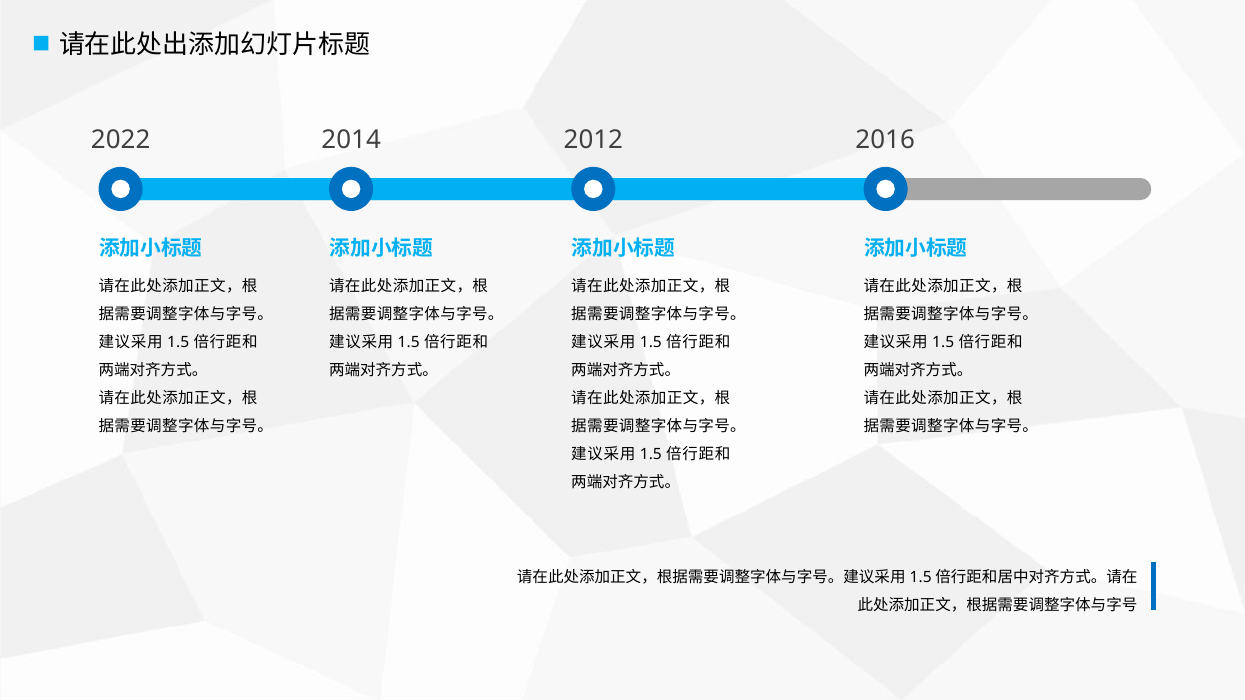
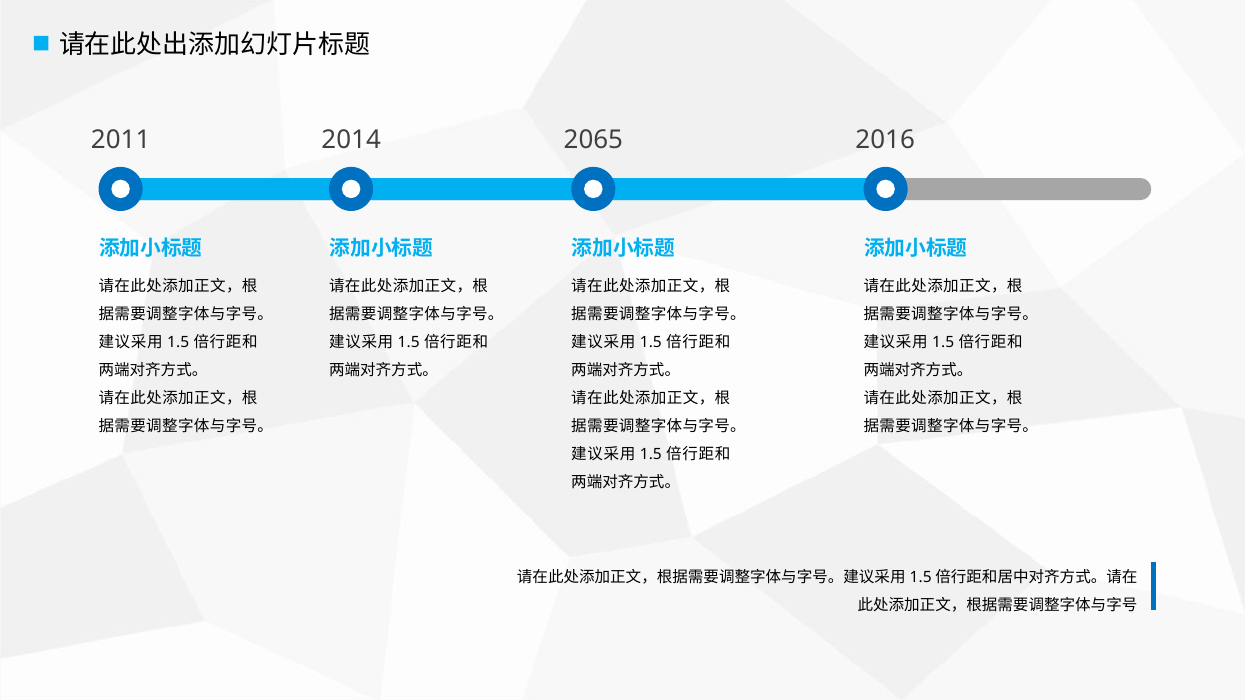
2022: 2022 -> 2011 (121, 140)
2012: 2012 -> 2065 (593, 140)
